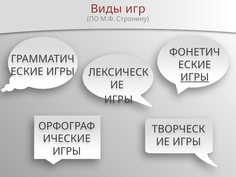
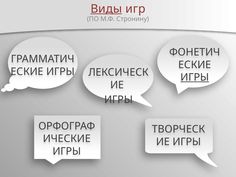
Виды underline: none -> present (106, 9)
